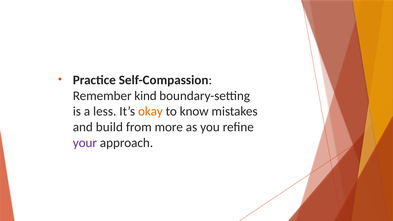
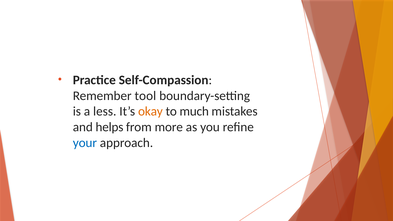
kind: kind -> tool (145, 96)
know: know -> much (194, 111)
build: build -> helps (109, 127)
your colour: purple -> blue (85, 143)
